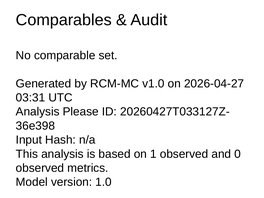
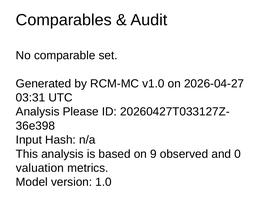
1: 1 -> 9 (153, 154)
observed: observed -> valuation (40, 168)
